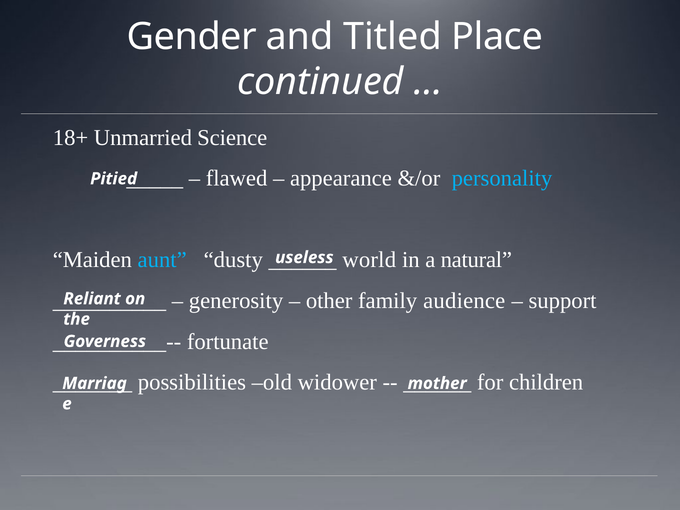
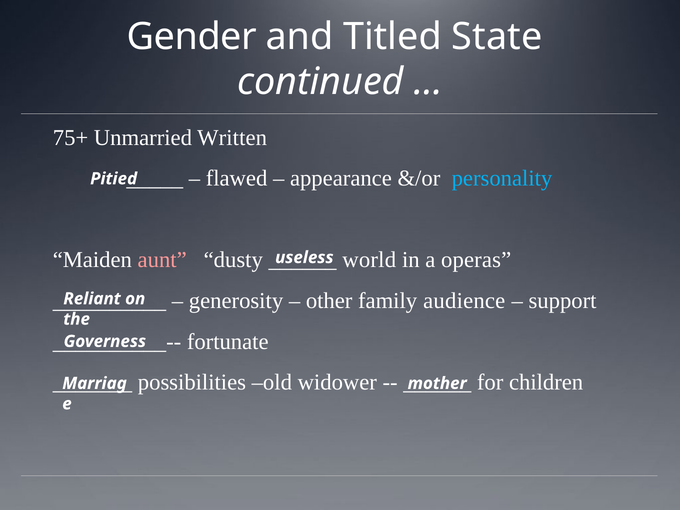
Place: Place -> State (497, 37)
18+: 18+ -> 75+ (71, 138)
Science: Science -> Written (232, 138)
aunt colour: light blue -> pink (162, 260)
natural: natural -> operas (476, 260)
